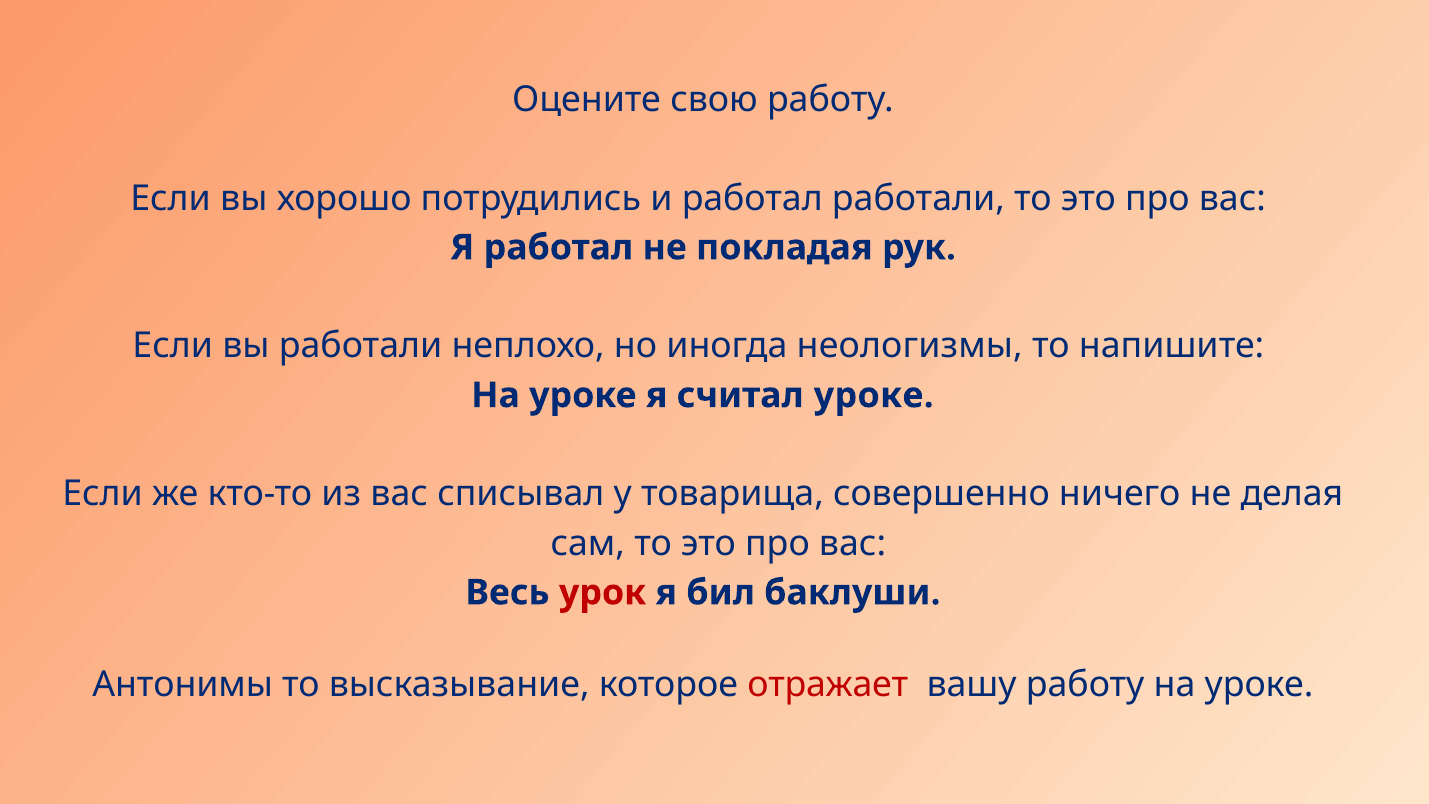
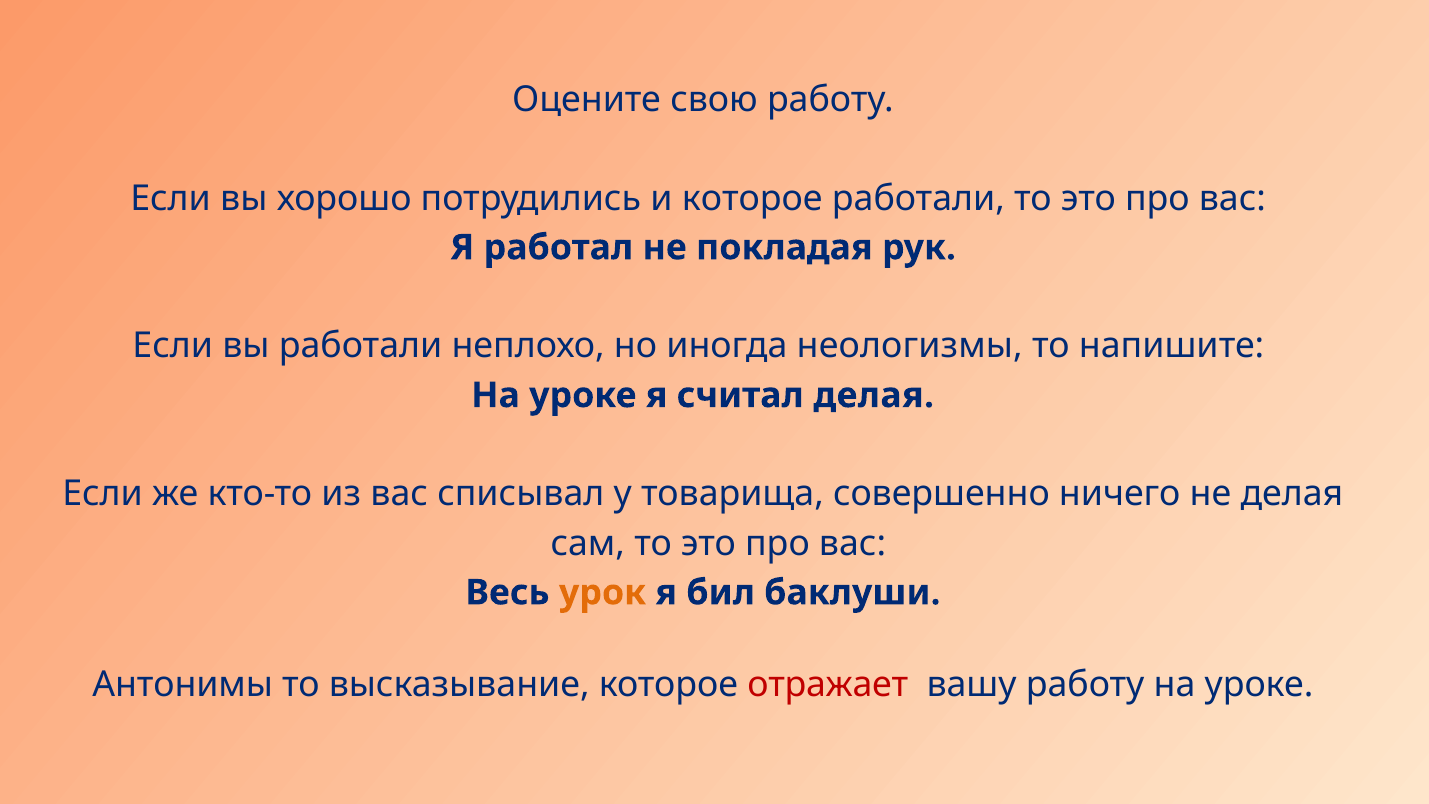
и работал: работал -> которое (752, 198)
считал уроке: уроке -> делая (874, 395)
урок colour: red -> orange (603, 592)
